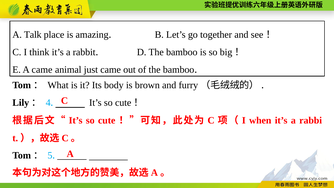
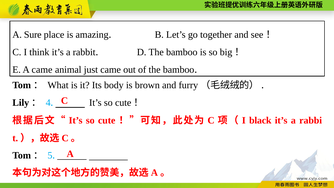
Talk: Talk -> Sure (33, 35)
when: when -> black (260, 120)
